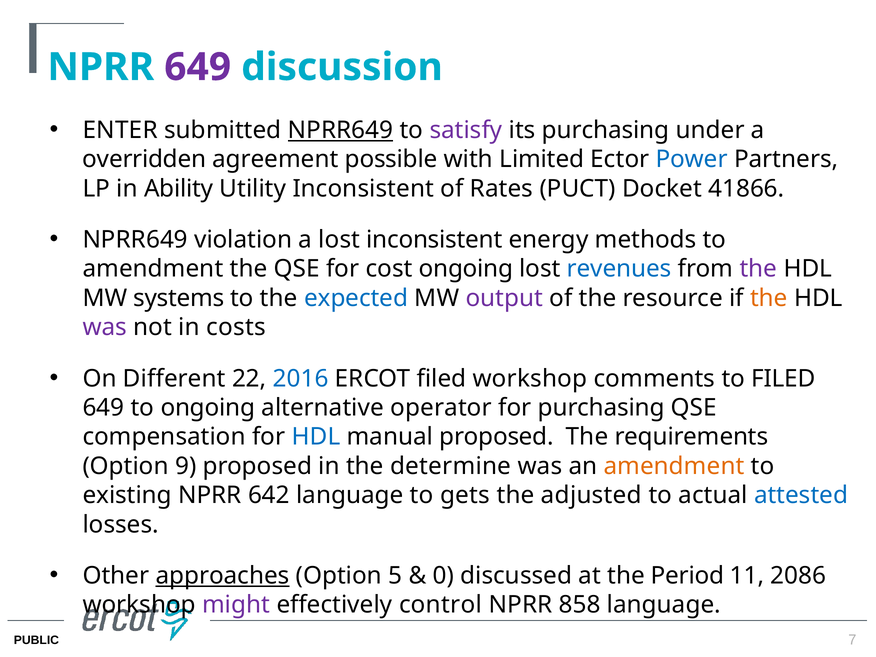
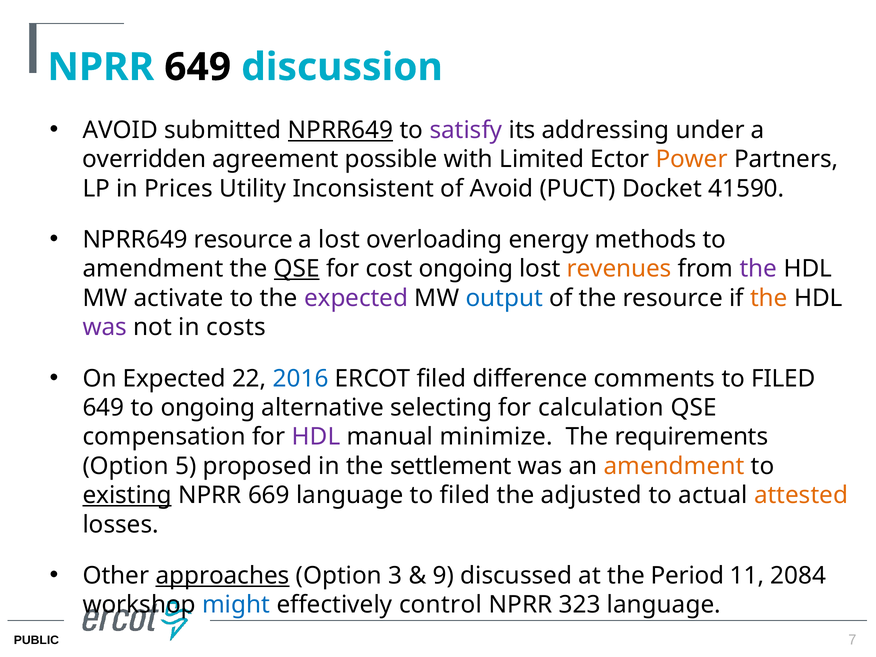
649 colour: purple -> black (198, 67)
ENTER: ENTER -> AVOID (120, 130)
its purchasing: purchasing -> addressing (605, 130)
Power colour: blue -> orange (692, 159)
Ability: Ability -> Prices (178, 189)
of Rates: Rates -> Avoid (502, 189)
41866: 41866 -> 41590 (746, 189)
NPRR649 violation: violation -> resource (243, 240)
lost inconsistent: inconsistent -> overloading (434, 240)
QSE underline: none -> present (297, 269)
revenues colour: blue -> orange (619, 269)
systems: systems -> activate (179, 298)
expected colour: blue -> purple (356, 298)
output colour: purple -> blue (504, 298)
On Different: Different -> Expected (174, 378)
filed workshop: workshop -> difference (530, 378)
operator: operator -> selecting (441, 408)
for purchasing: purchasing -> calculation (601, 408)
HDL colour: blue -> purple (316, 437)
manual proposed: proposed -> minimize (496, 437)
9: 9 -> 5 (186, 466)
determine: determine -> settlement (451, 466)
existing underline: none -> present (127, 495)
642: 642 -> 669 (269, 495)
language to gets: gets -> filed (465, 495)
attested colour: blue -> orange (801, 495)
5: 5 -> 3 (395, 576)
0: 0 -> 9 (443, 576)
2086: 2086 -> 2084 (798, 576)
might colour: purple -> blue (236, 605)
858: 858 -> 323 (580, 605)
